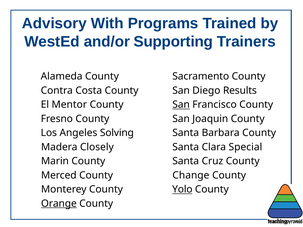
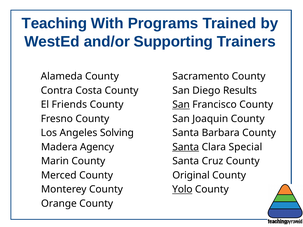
Advisory: Advisory -> Teaching (54, 24)
Mentor: Mentor -> Friends (69, 105)
Closely: Closely -> Agency (97, 147)
Santa underline: none -> present (186, 147)
Change: Change -> Original (191, 175)
Orange underline: present -> none (59, 204)
